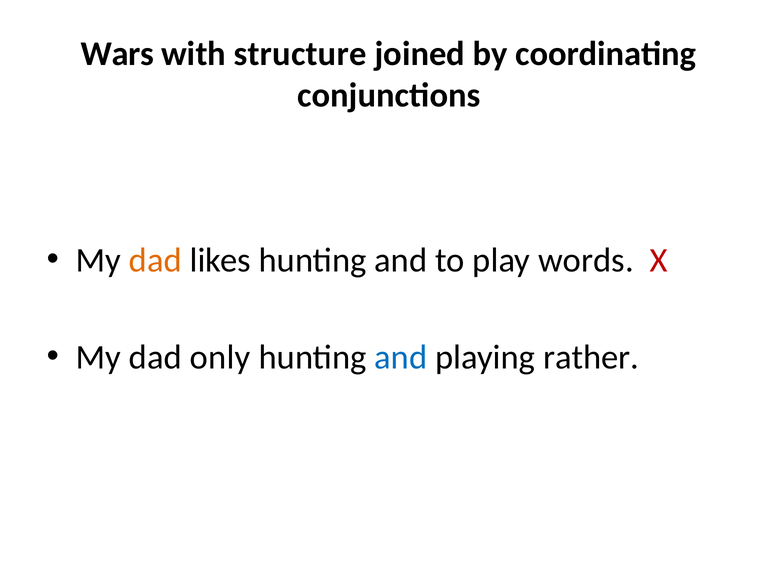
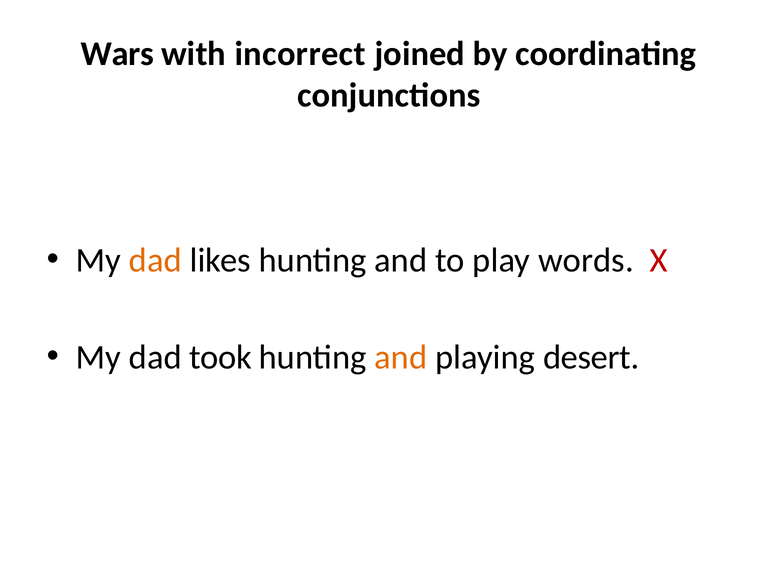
structure: structure -> incorrect (300, 54)
only: only -> took (220, 357)
and colour: blue -> orange (401, 357)
rather: rather -> desert (591, 357)
